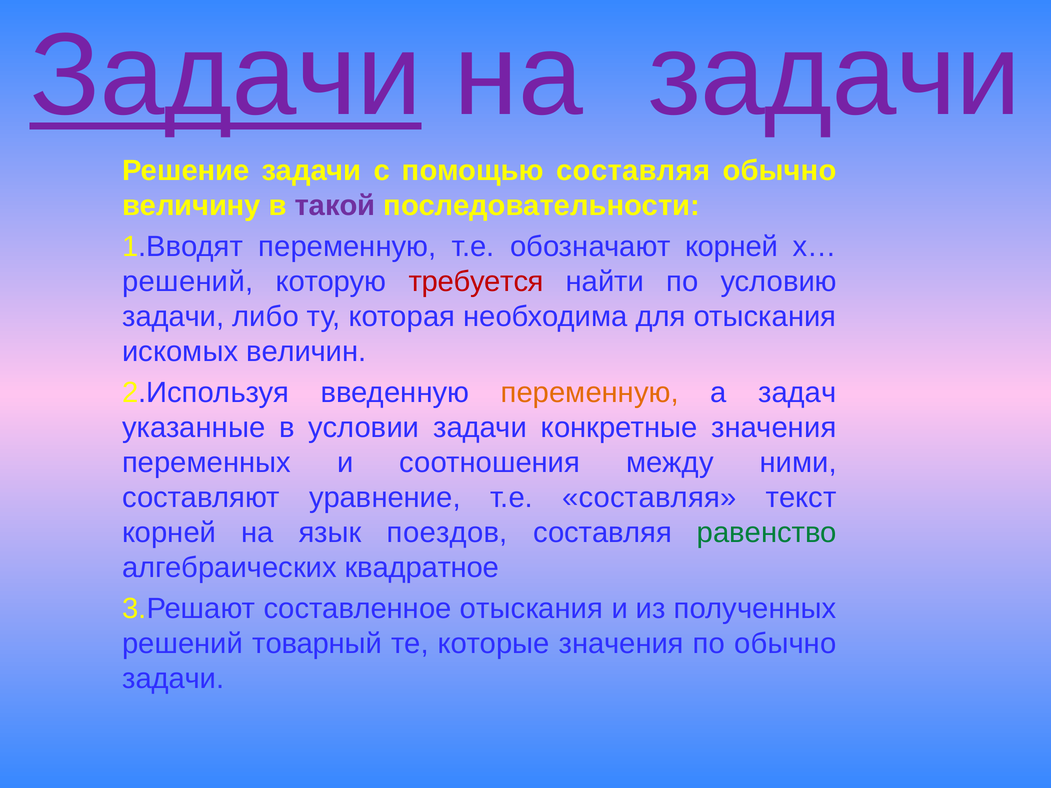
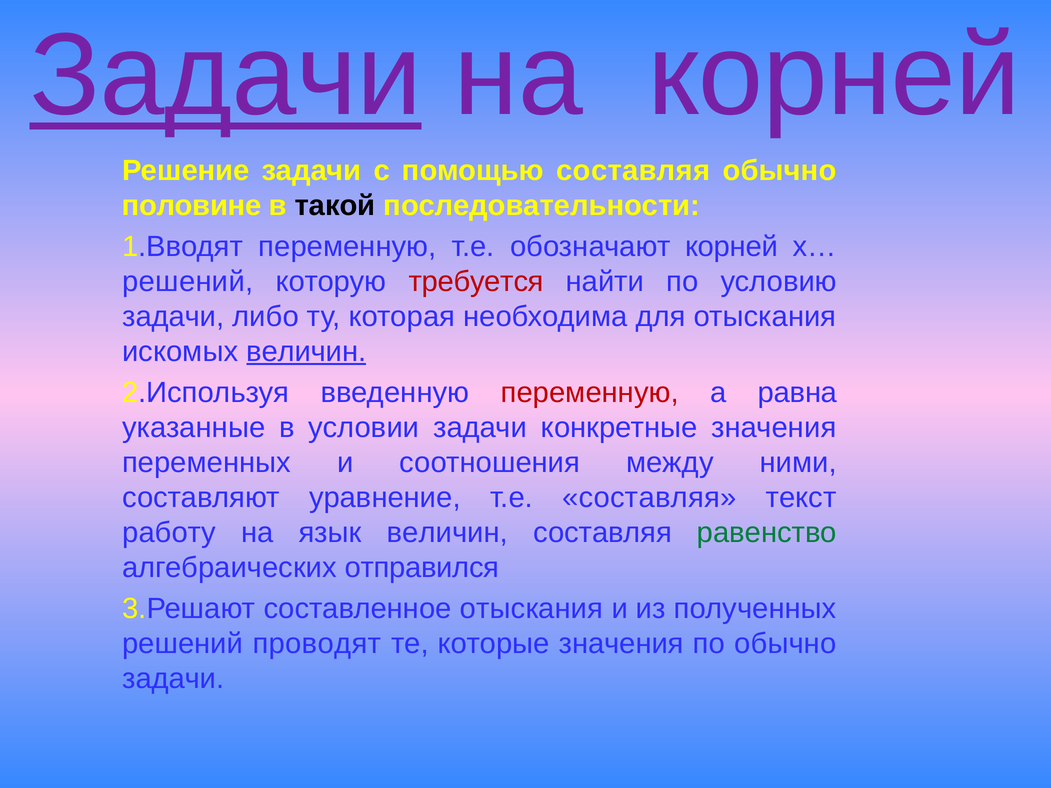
на задачи: задачи -> корней (834, 76)
величину: величину -> половине (191, 206)
такой colour: purple -> black (335, 206)
величин underline: none -> present (306, 352)
переменную colour: orange -> red (590, 393)
задач: задач -> равна (797, 393)
корней: корней -> работу (169, 533)
язык поездов: поездов -> величин (447, 533)
квадратное: квадратное -> отправился (422, 568)
товарный: товарный -> проводят (317, 644)
